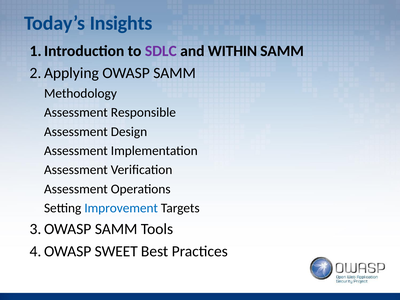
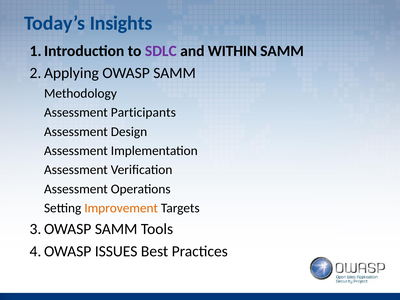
Responsible: Responsible -> Participants (143, 113)
Improvement colour: blue -> orange (121, 208)
SWEET: SWEET -> ISSUES (116, 251)
